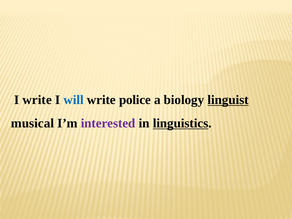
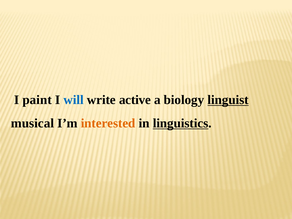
I write: write -> paint (37, 100)
police: police -> active (135, 100)
interested colour: purple -> orange (108, 123)
